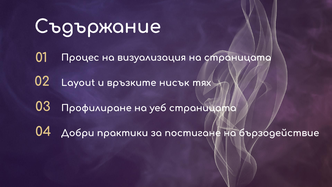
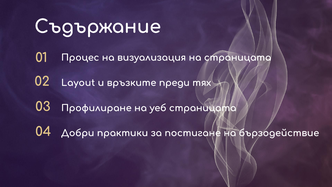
нисък: нисък -> преди (174, 83)
